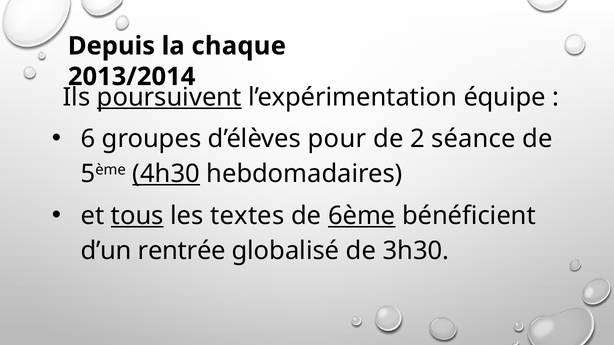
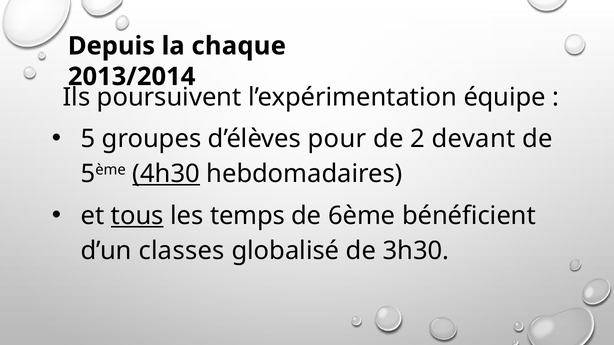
poursuivent underline: present -> none (169, 97)
6: 6 -> 5 (88, 139)
séance: séance -> devant (473, 139)
textes: textes -> temps (247, 216)
6ème underline: present -> none (362, 216)
rentrée: rentrée -> classes (182, 251)
